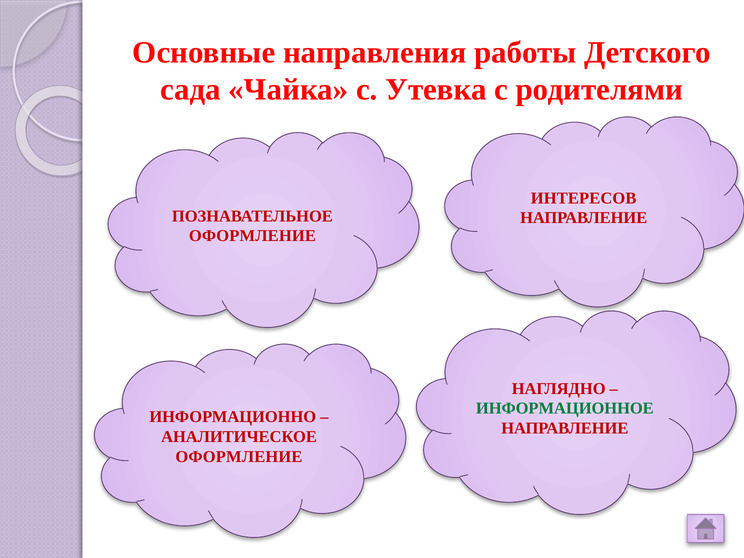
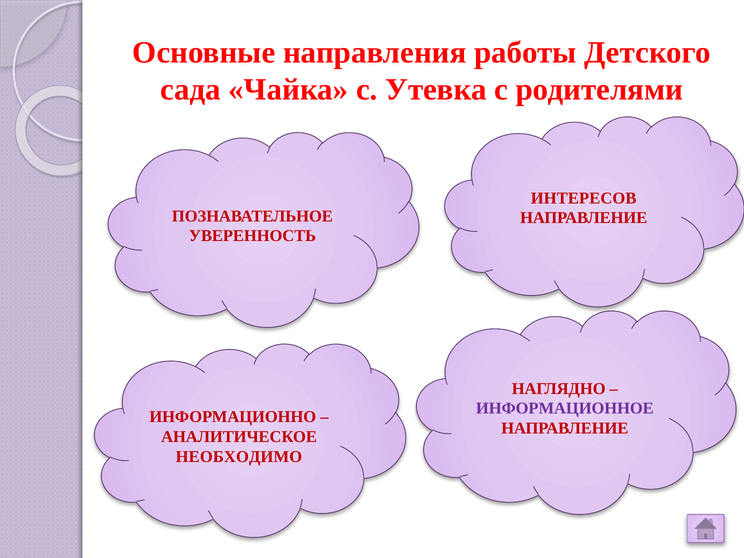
ОФОРМЛЕНИЕ: ОФОРМЛЕНИЕ -> УВЕРЕННОСТЬ (253, 236)
ИНФОРМАЦИОННОЕ colour: green -> purple (565, 408)
ОФОРМЛЕНИЕ: ОФОРМЛЕНИЕ -> НЕОБХОДИМО (239, 457)
